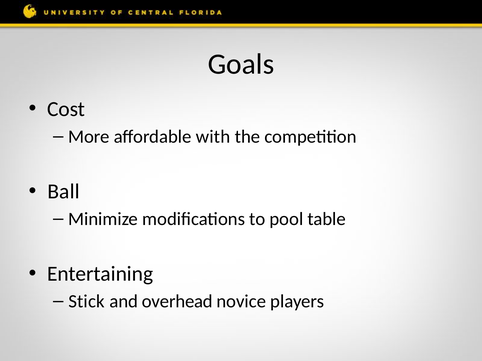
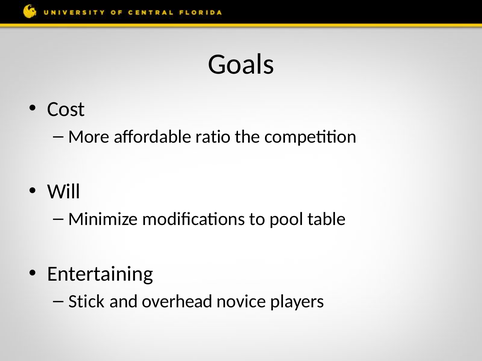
with: with -> ratio (213, 137)
Ball: Ball -> Will (64, 192)
